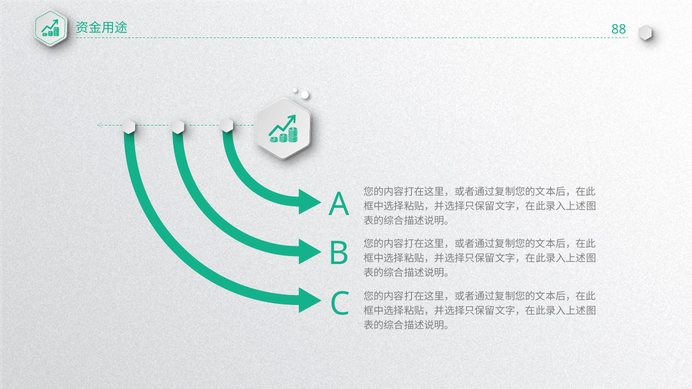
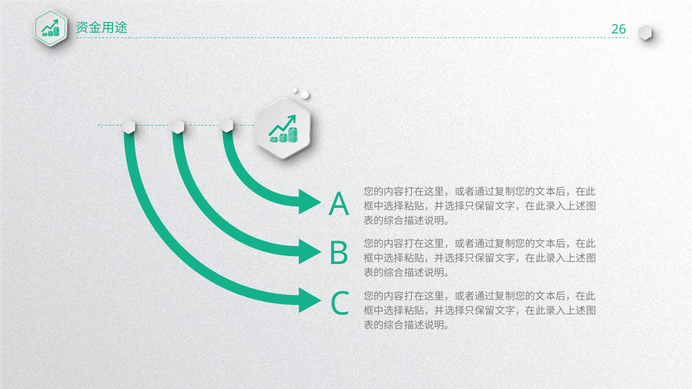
88: 88 -> 26 (619, 29)
